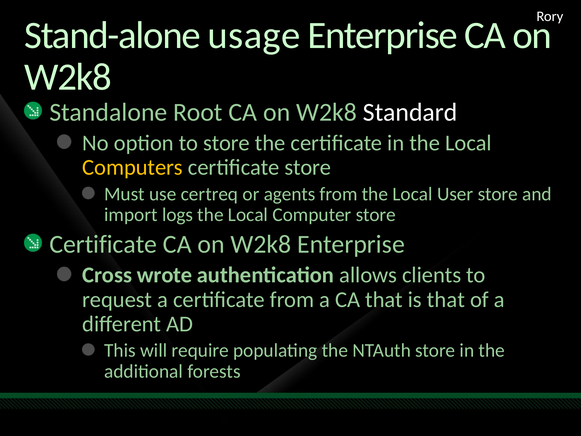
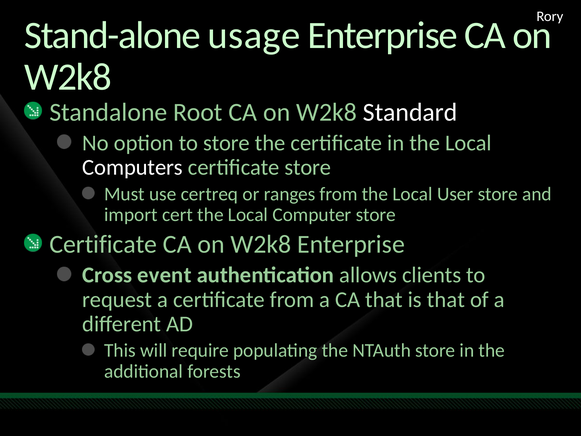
Computers colour: yellow -> white (133, 167)
agents: agents -> ranges (290, 194)
logs: logs -> cert (178, 215)
wrote: wrote -> event (164, 275)
